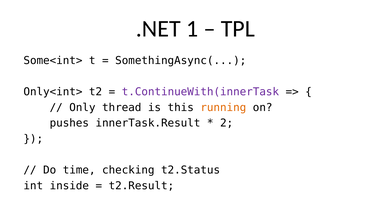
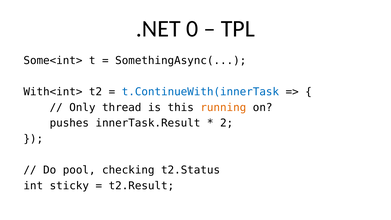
1: 1 -> 0 (192, 29)
Only<int>: Only<int> -> With<int> (53, 92)
t.ContinueWith(innerTask colour: purple -> blue (200, 92)
time: time -> pool (79, 170)
inside: inside -> sticky (69, 186)
